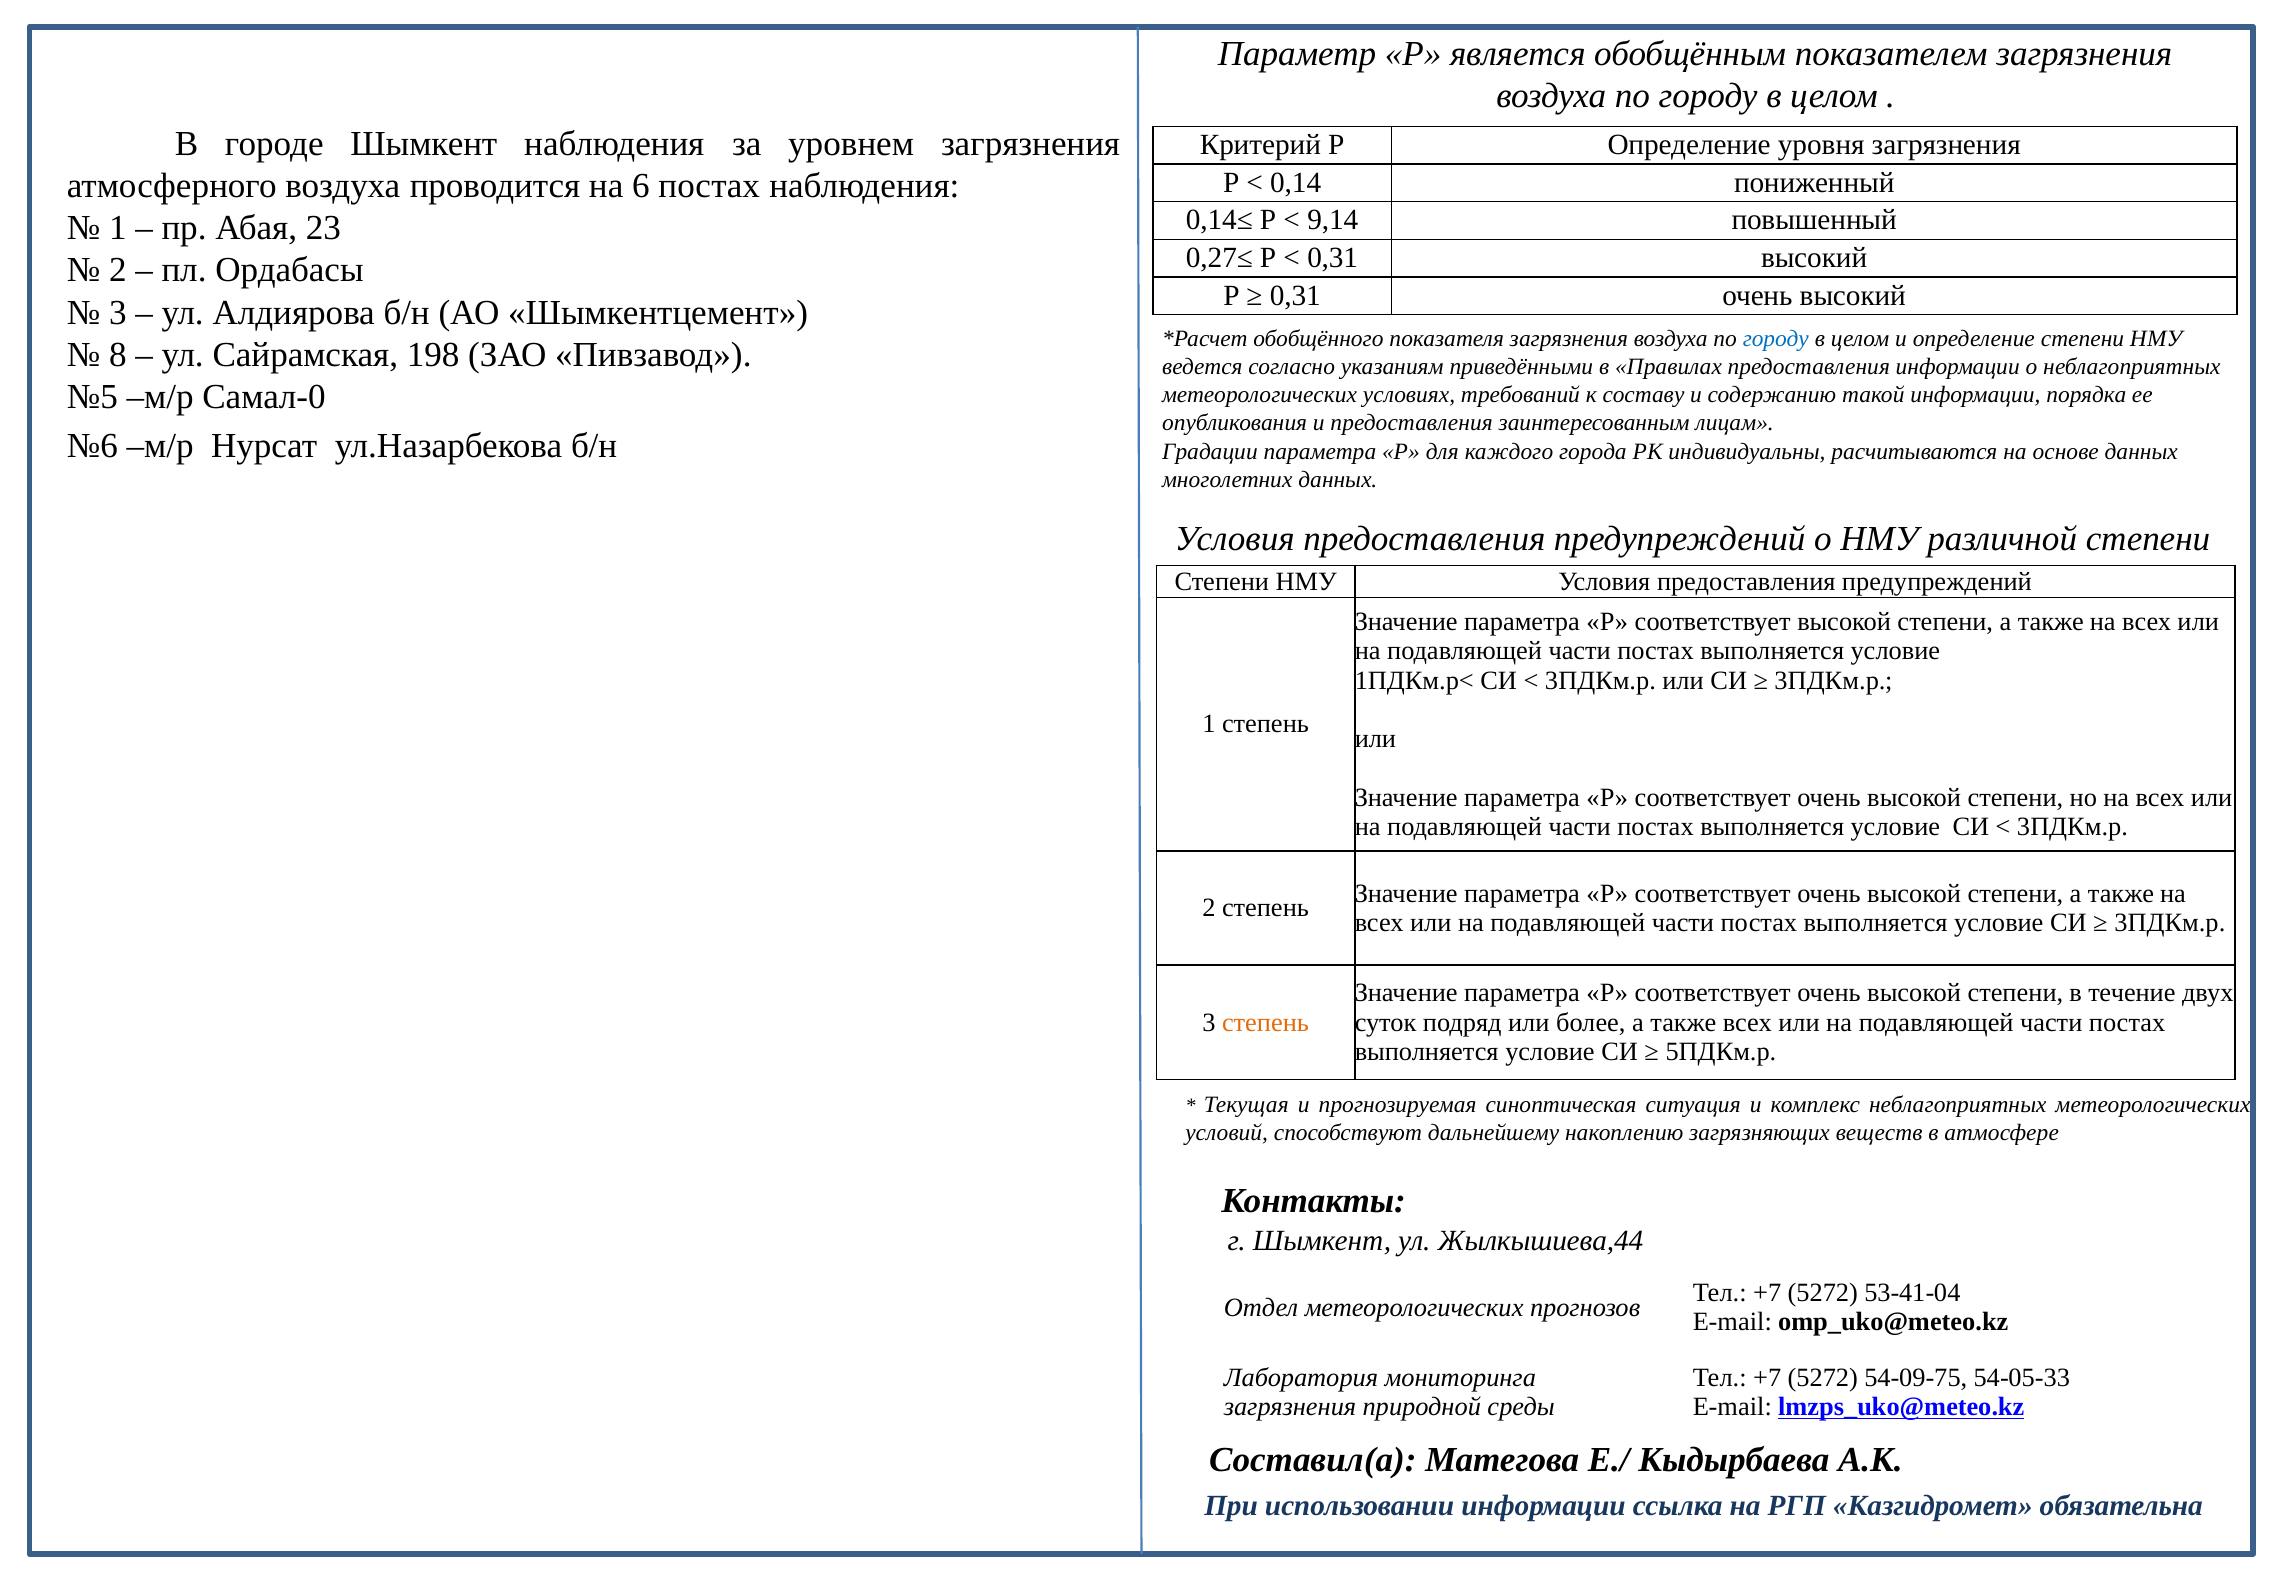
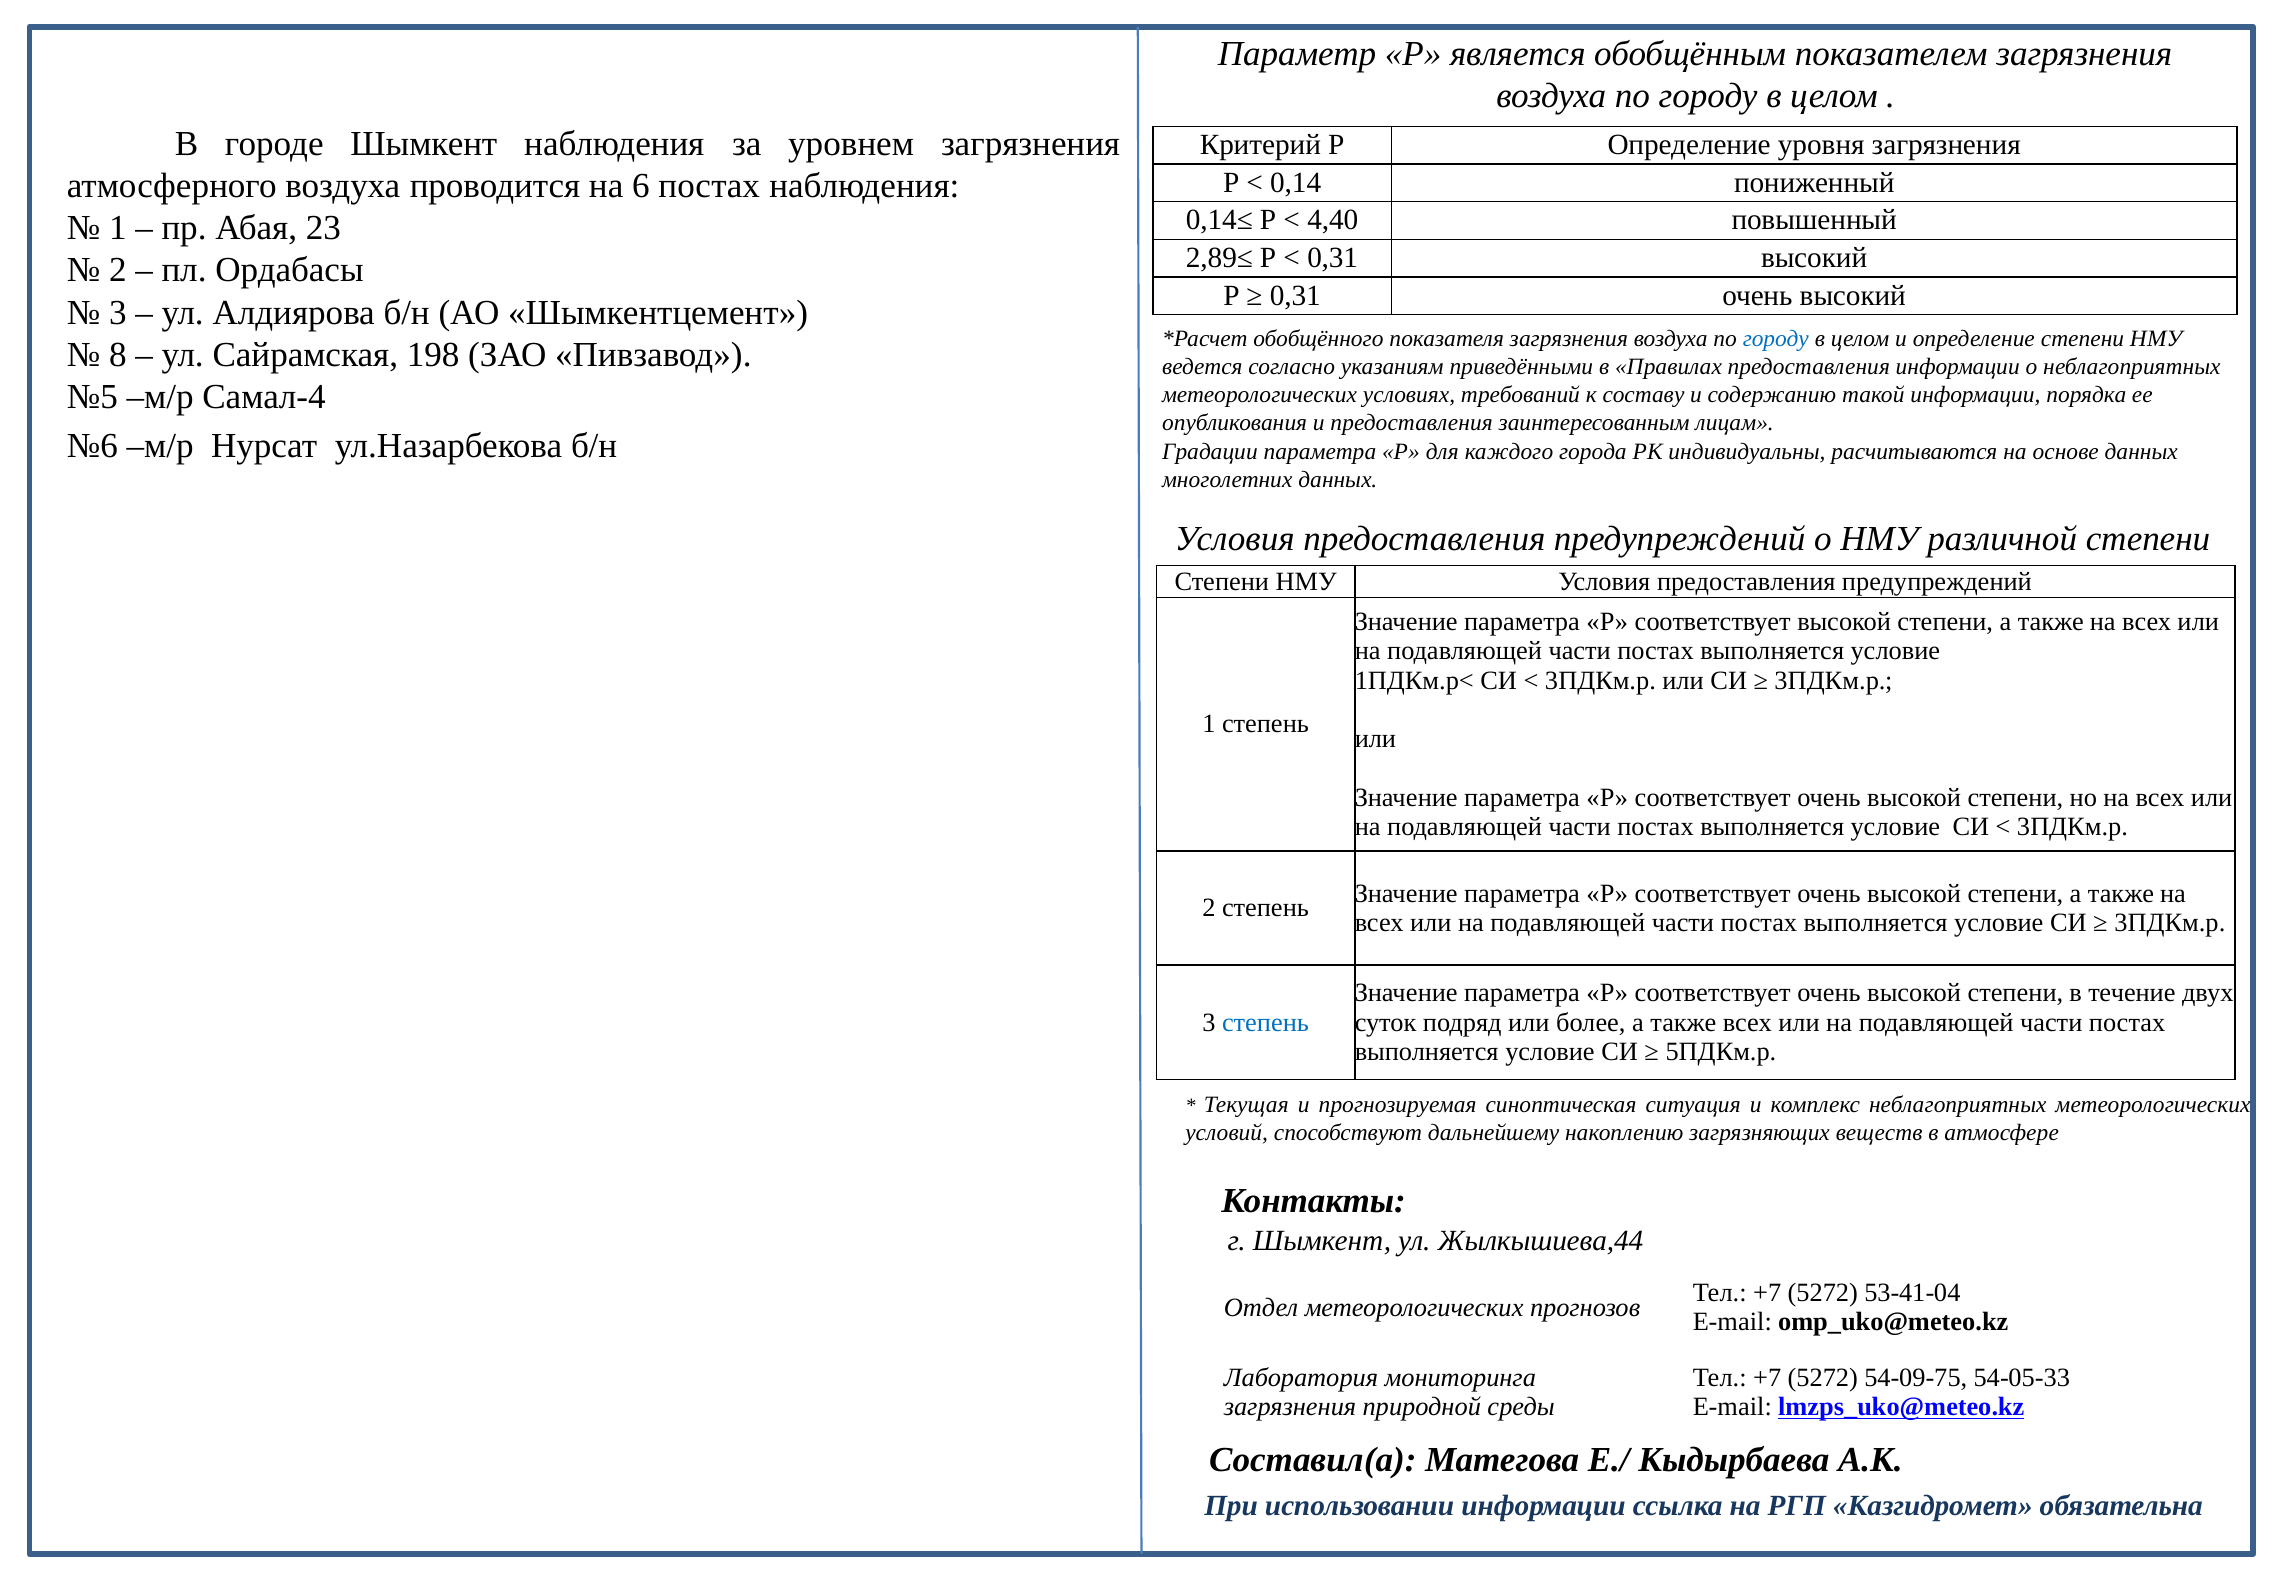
9,14: 9,14 -> 4,40 (1333, 220)
0,27≤: 0,27≤ -> 2,89≤ (1219, 258)
Самал-0: Самал-0 -> Самал-4 (264, 397)
степень colour: orange -> blue (1265, 1022)
